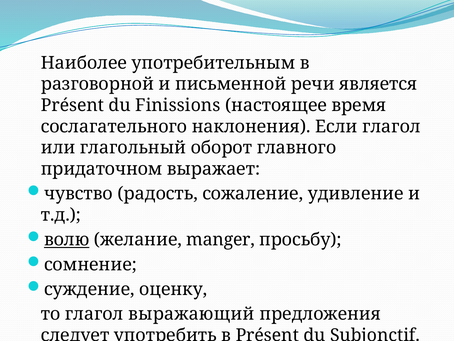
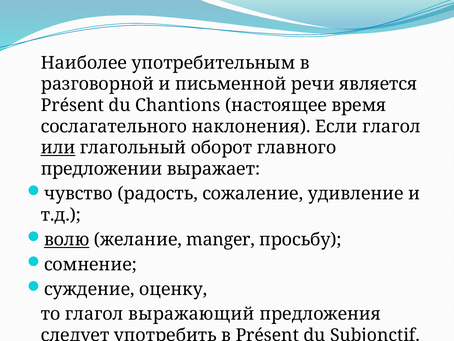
Finissions: Finissions -> Chantions (178, 105)
или underline: none -> present (58, 148)
придаточном: придаточном -> предложении (102, 169)
